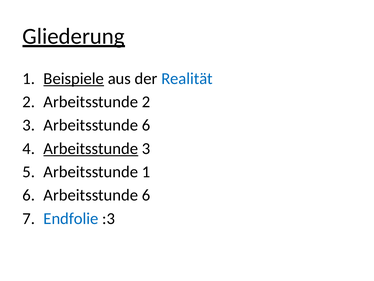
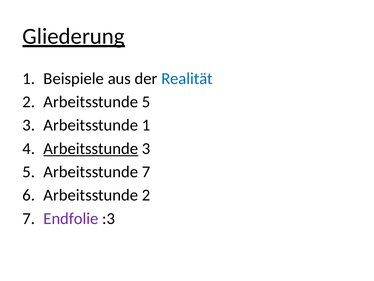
Beispiele underline: present -> none (74, 78)
Arbeitsstunde 2: 2 -> 5 (146, 102)
3 Arbeitsstunde 6: 6 -> 1 (146, 125)
Arbeitsstunde 1: 1 -> 7 (146, 172)
6: 6 -> 2 (146, 195)
Endfolie colour: blue -> purple (71, 218)
